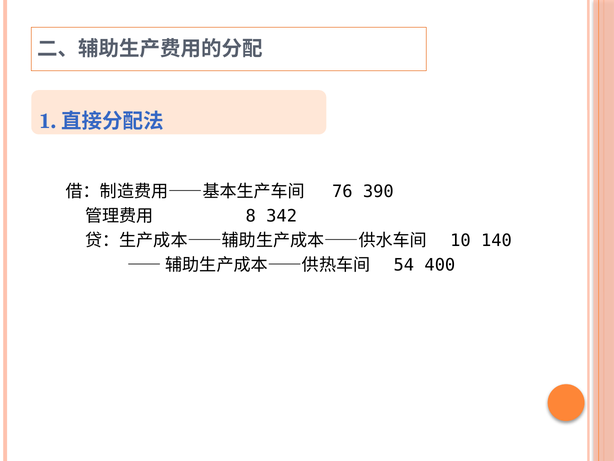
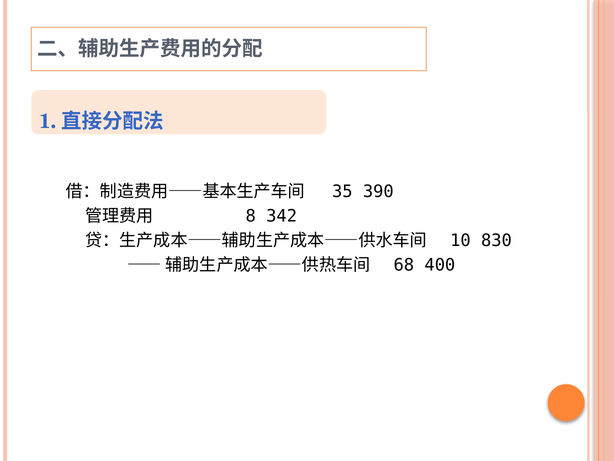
76: 76 -> 35 (342, 191)
140: 140 -> 830 (496, 240)
54: 54 -> 68 (404, 265)
